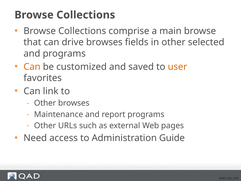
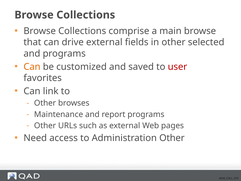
drive browses: browses -> external (104, 42)
user colour: orange -> red (177, 67)
Administration Guide: Guide -> Other (172, 138)
